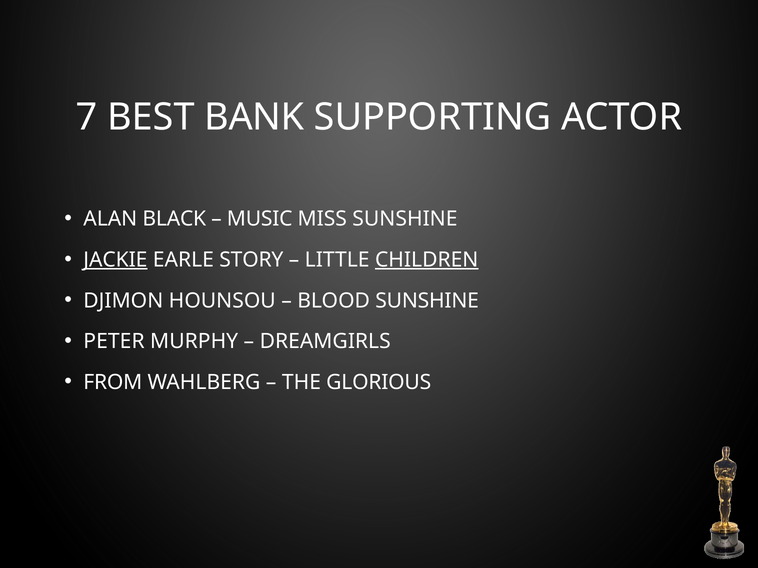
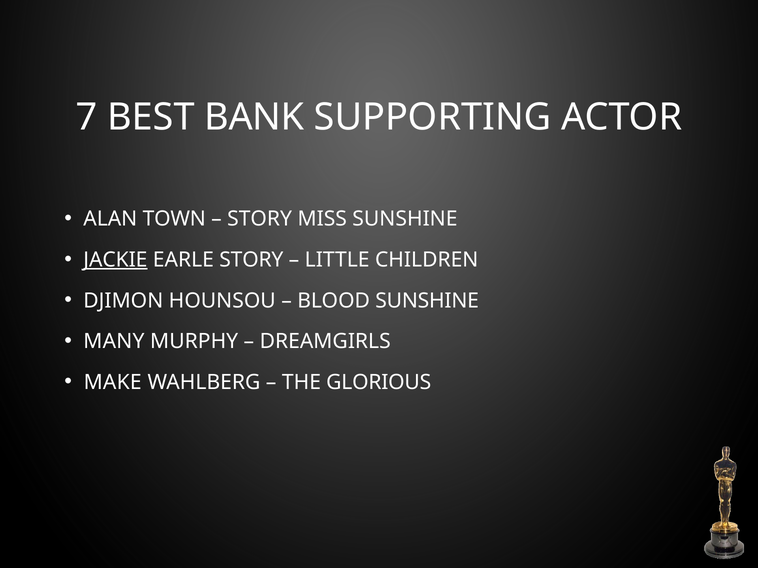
BLACK: BLACK -> TOWN (174, 219)
MUSIC: MUSIC -> STORY (260, 219)
CHILDREN underline: present -> none (427, 260)
PETER: PETER -> MANY (114, 342)
FROM: FROM -> MAKE (113, 383)
